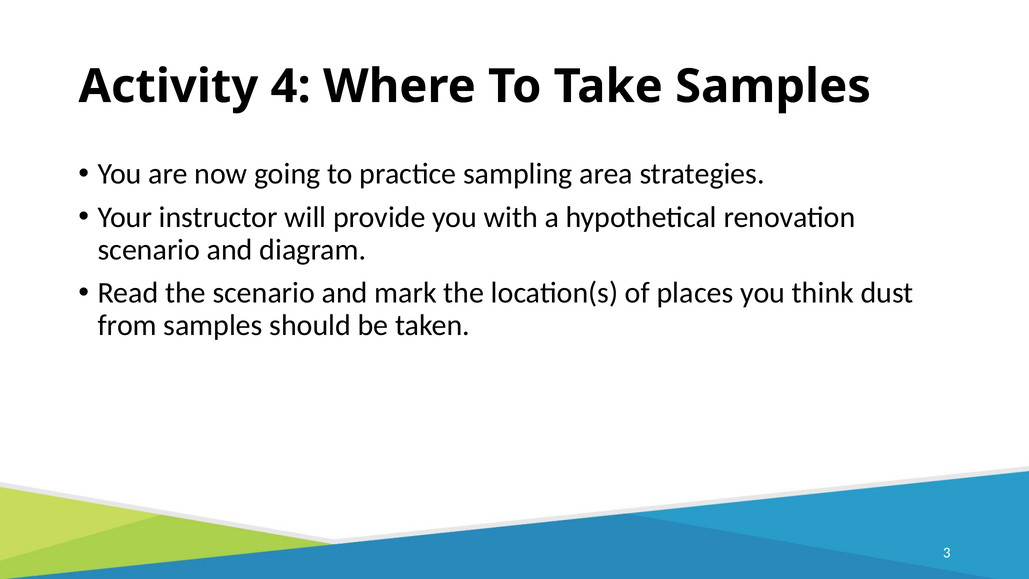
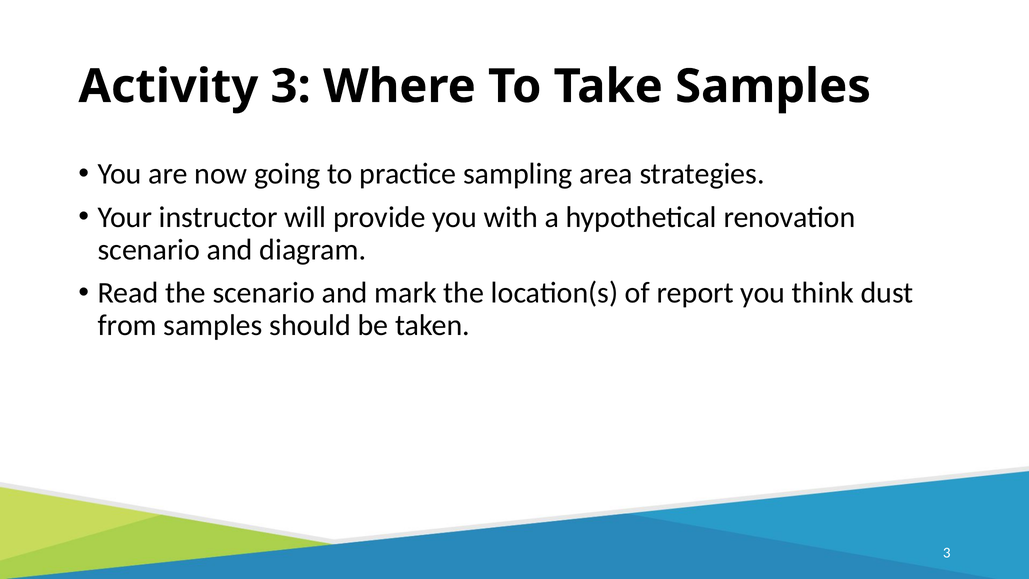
Activity 4: 4 -> 3 (291, 86)
places: places -> report (695, 293)
